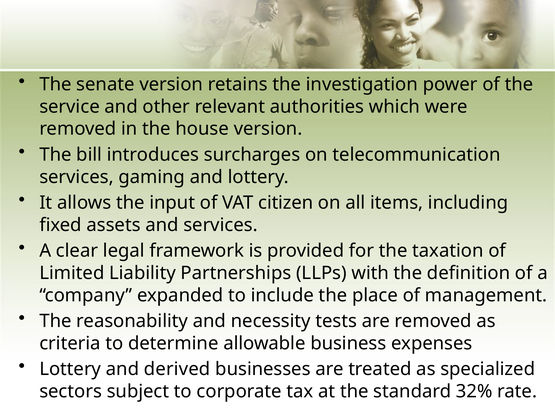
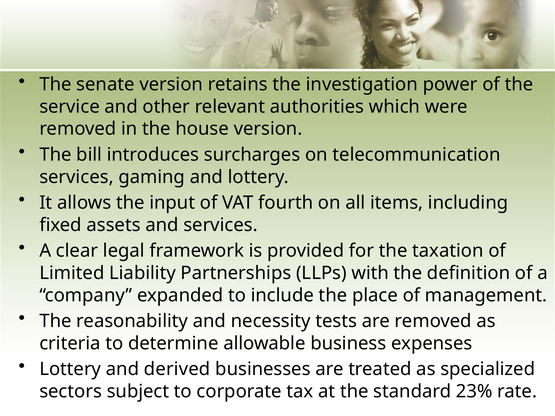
citizen: citizen -> fourth (286, 203)
32%: 32% -> 23% (474, 392)
